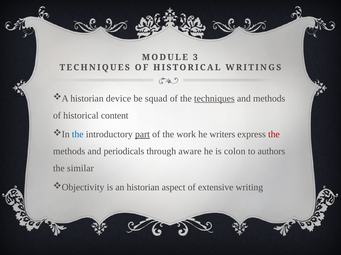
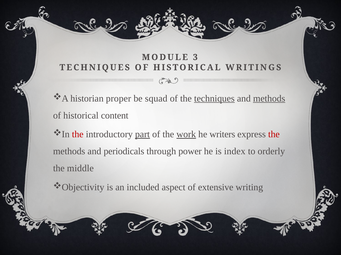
device: device -> proper (119, 99)
methods underline: none -> present (269, 99)
the colour: blue -> red (78, 135)
work underline: none -> present (186, 135)
aware: aware -> power (190, 152)
colon: colon -> index (235, 152)
authors: authors -> orderly (271, 152)
similar: similar -> middle (80, 169)
an historian: historian -> included (143, 188)
